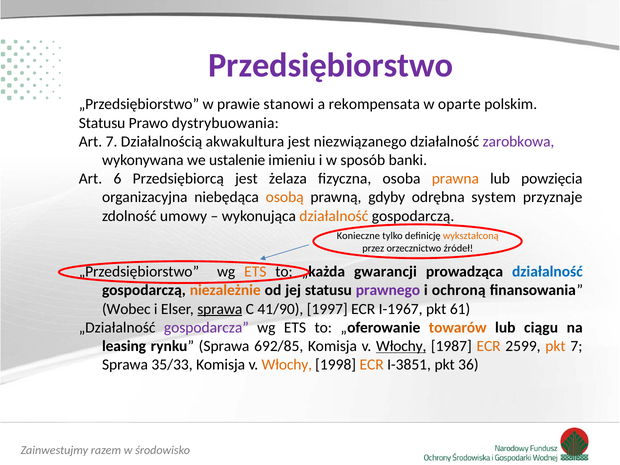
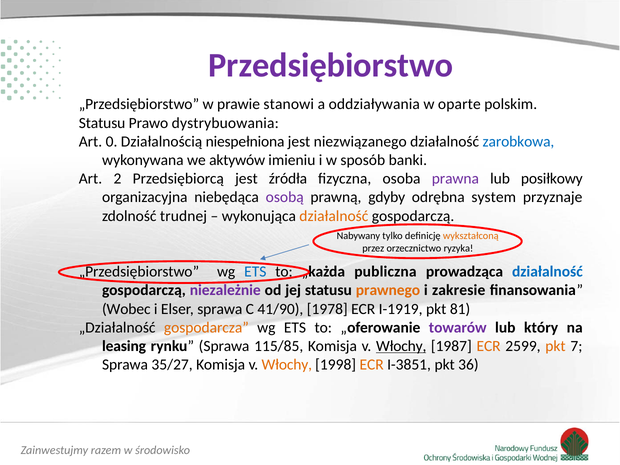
rekompensata: rekompensata -> oddziaływania (374, 104)
Art 7: 7 -> 0 (112, 142)
akwakultura: akwakultura -> niespełniona (245, 142)
zarobkowa colour: purple -> blue (518, 142)
ustalenie: ustalenie -> aktywów (237, 160)
6: 6 -> 2 (117, 179)
żelaza: żelaza -> źródła (288, 179)
prawna colour: orange -> purple (455, 179)
powzięcia: powzięcia -> posiłkowy (552, 179)
osobą colour: orange -> purple (285, 197)
umowy: umowy -> trudnej (184, 216)
Konieczne: Konieczne -> Nabywany (358, 236)
źródeł: źródeł -> ryzyka (458, 248)
ETS colour: orange -> blue (255, 272)
gwarancji: gwarancji -> publiczna (385, 272)
niezależnie colour: orange -> purple (225, 290)
prawnego colour: purple -> orange (388, 290)
ochroną: ochroną -> zakresie (459, 290)
sprawa underline: present -> none (220, 309)
1997: 1997 -> 1978 (327, 309)
I-1967: I-1967 -> I-1919 (401, 309)
61: 61 -> 81 (460, 309)
gospodarcza colour: purple -> orange (206, 328)
towarów colour: orange -> purple (458, 328)
ciągu: ciągu -> który (541, 328)
692/85: 692/85 -> 115/85 (279, 346)
35/33: 35/33 -> 35/27 (172, 365)
